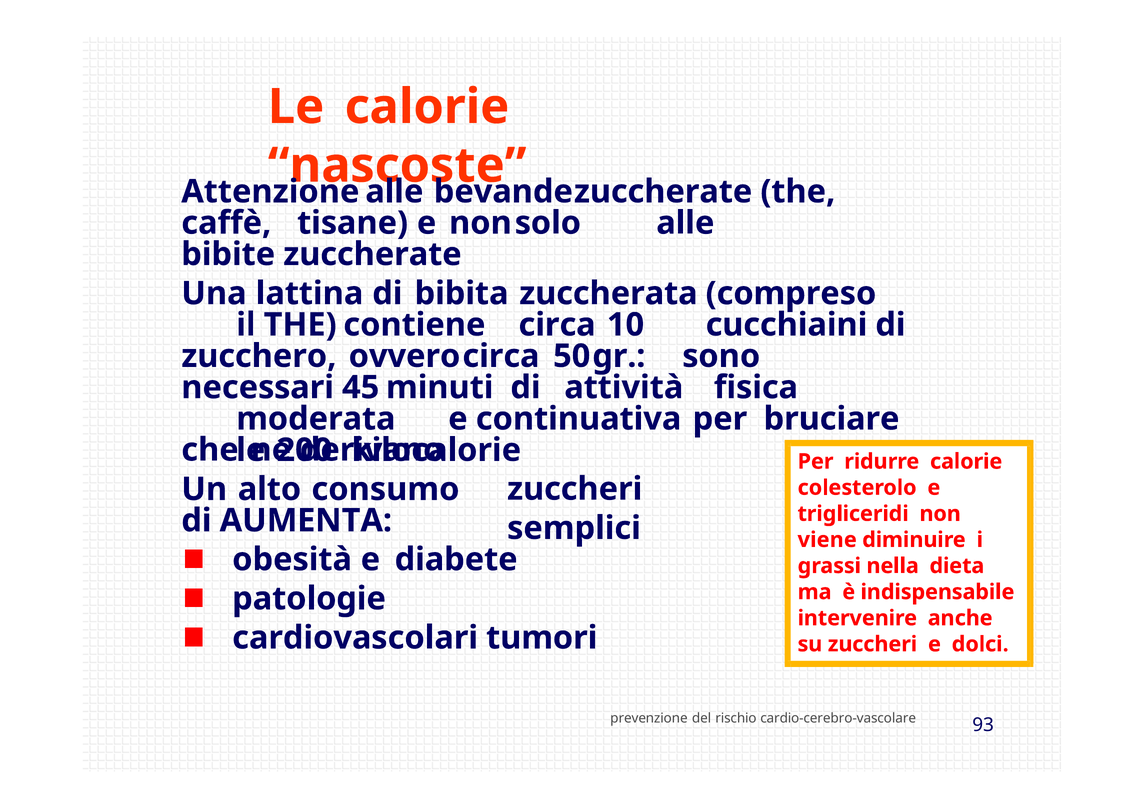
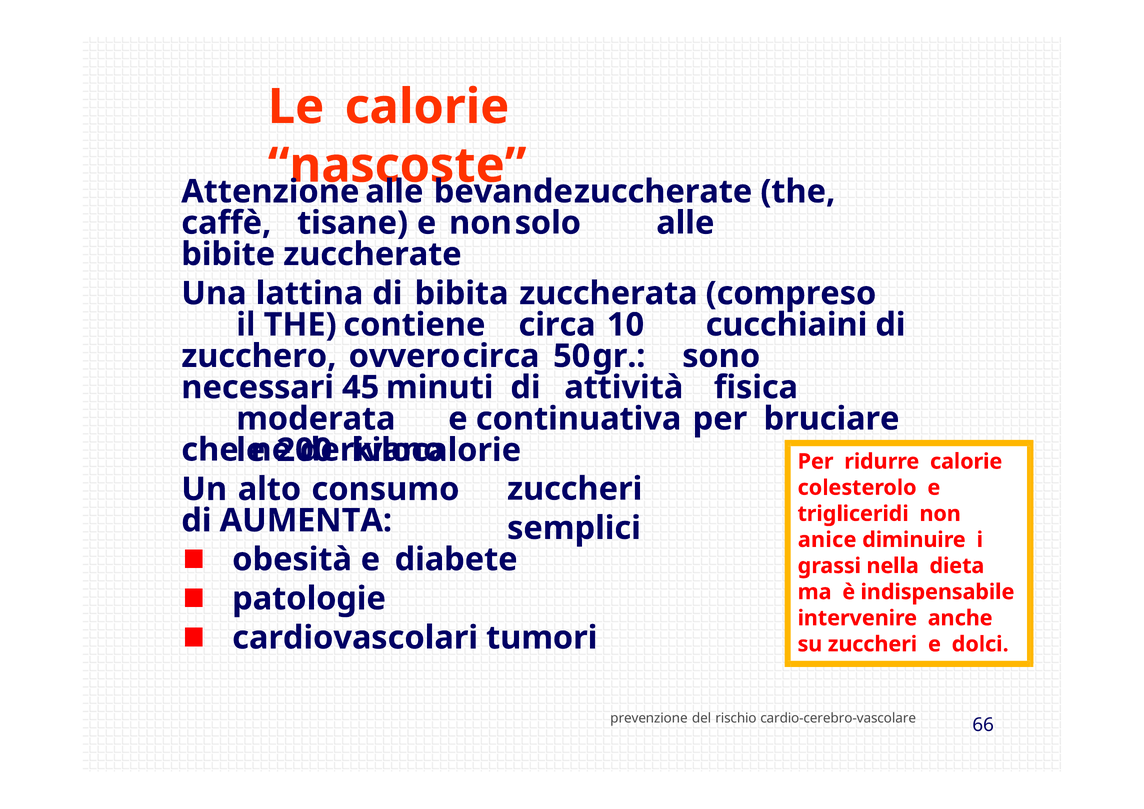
viene: viene -> anice (827, 539)
93: 93 -> 66 (983, 725)
